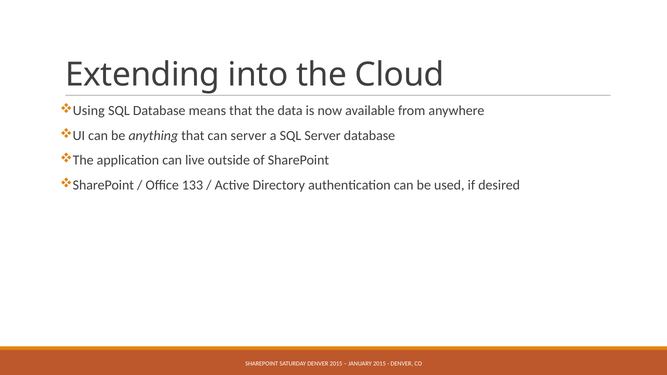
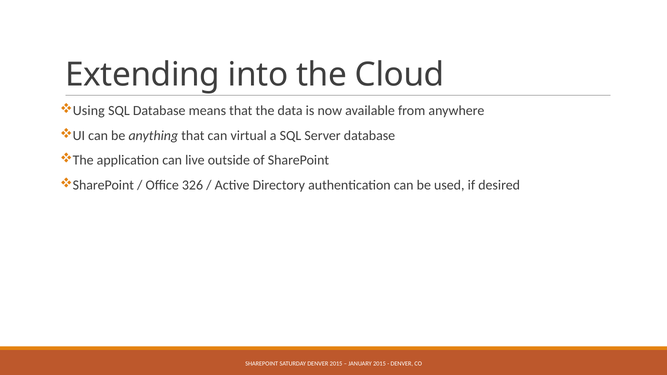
can server: server -> virtual (249, 136)
133: 133 -> 326 (193, 185)
